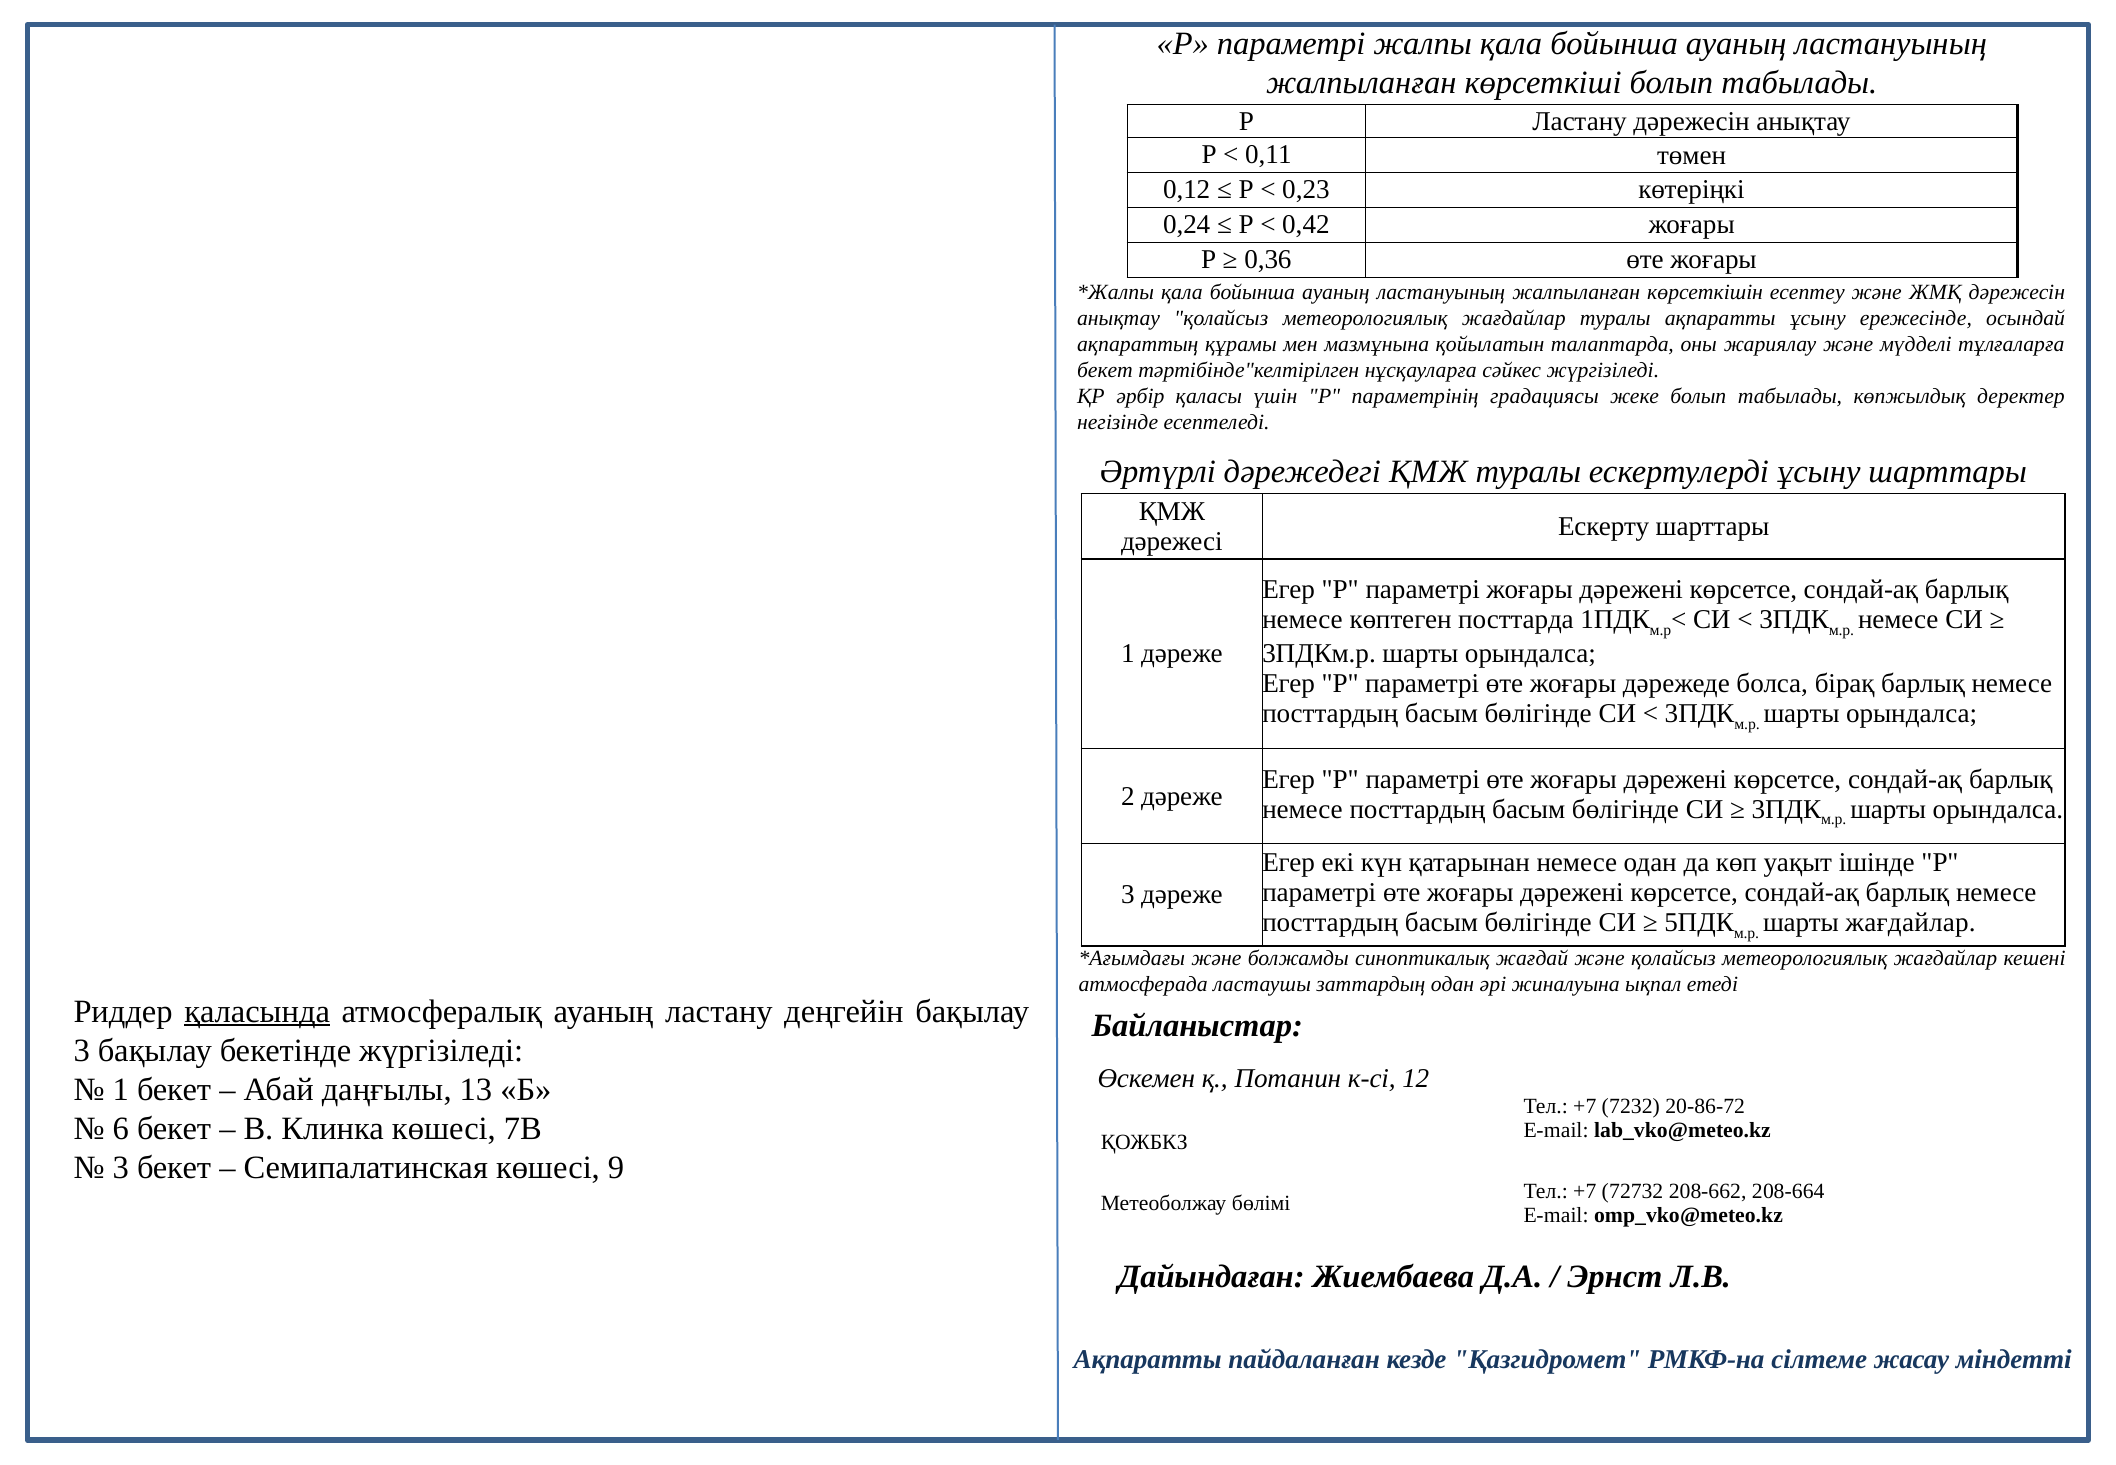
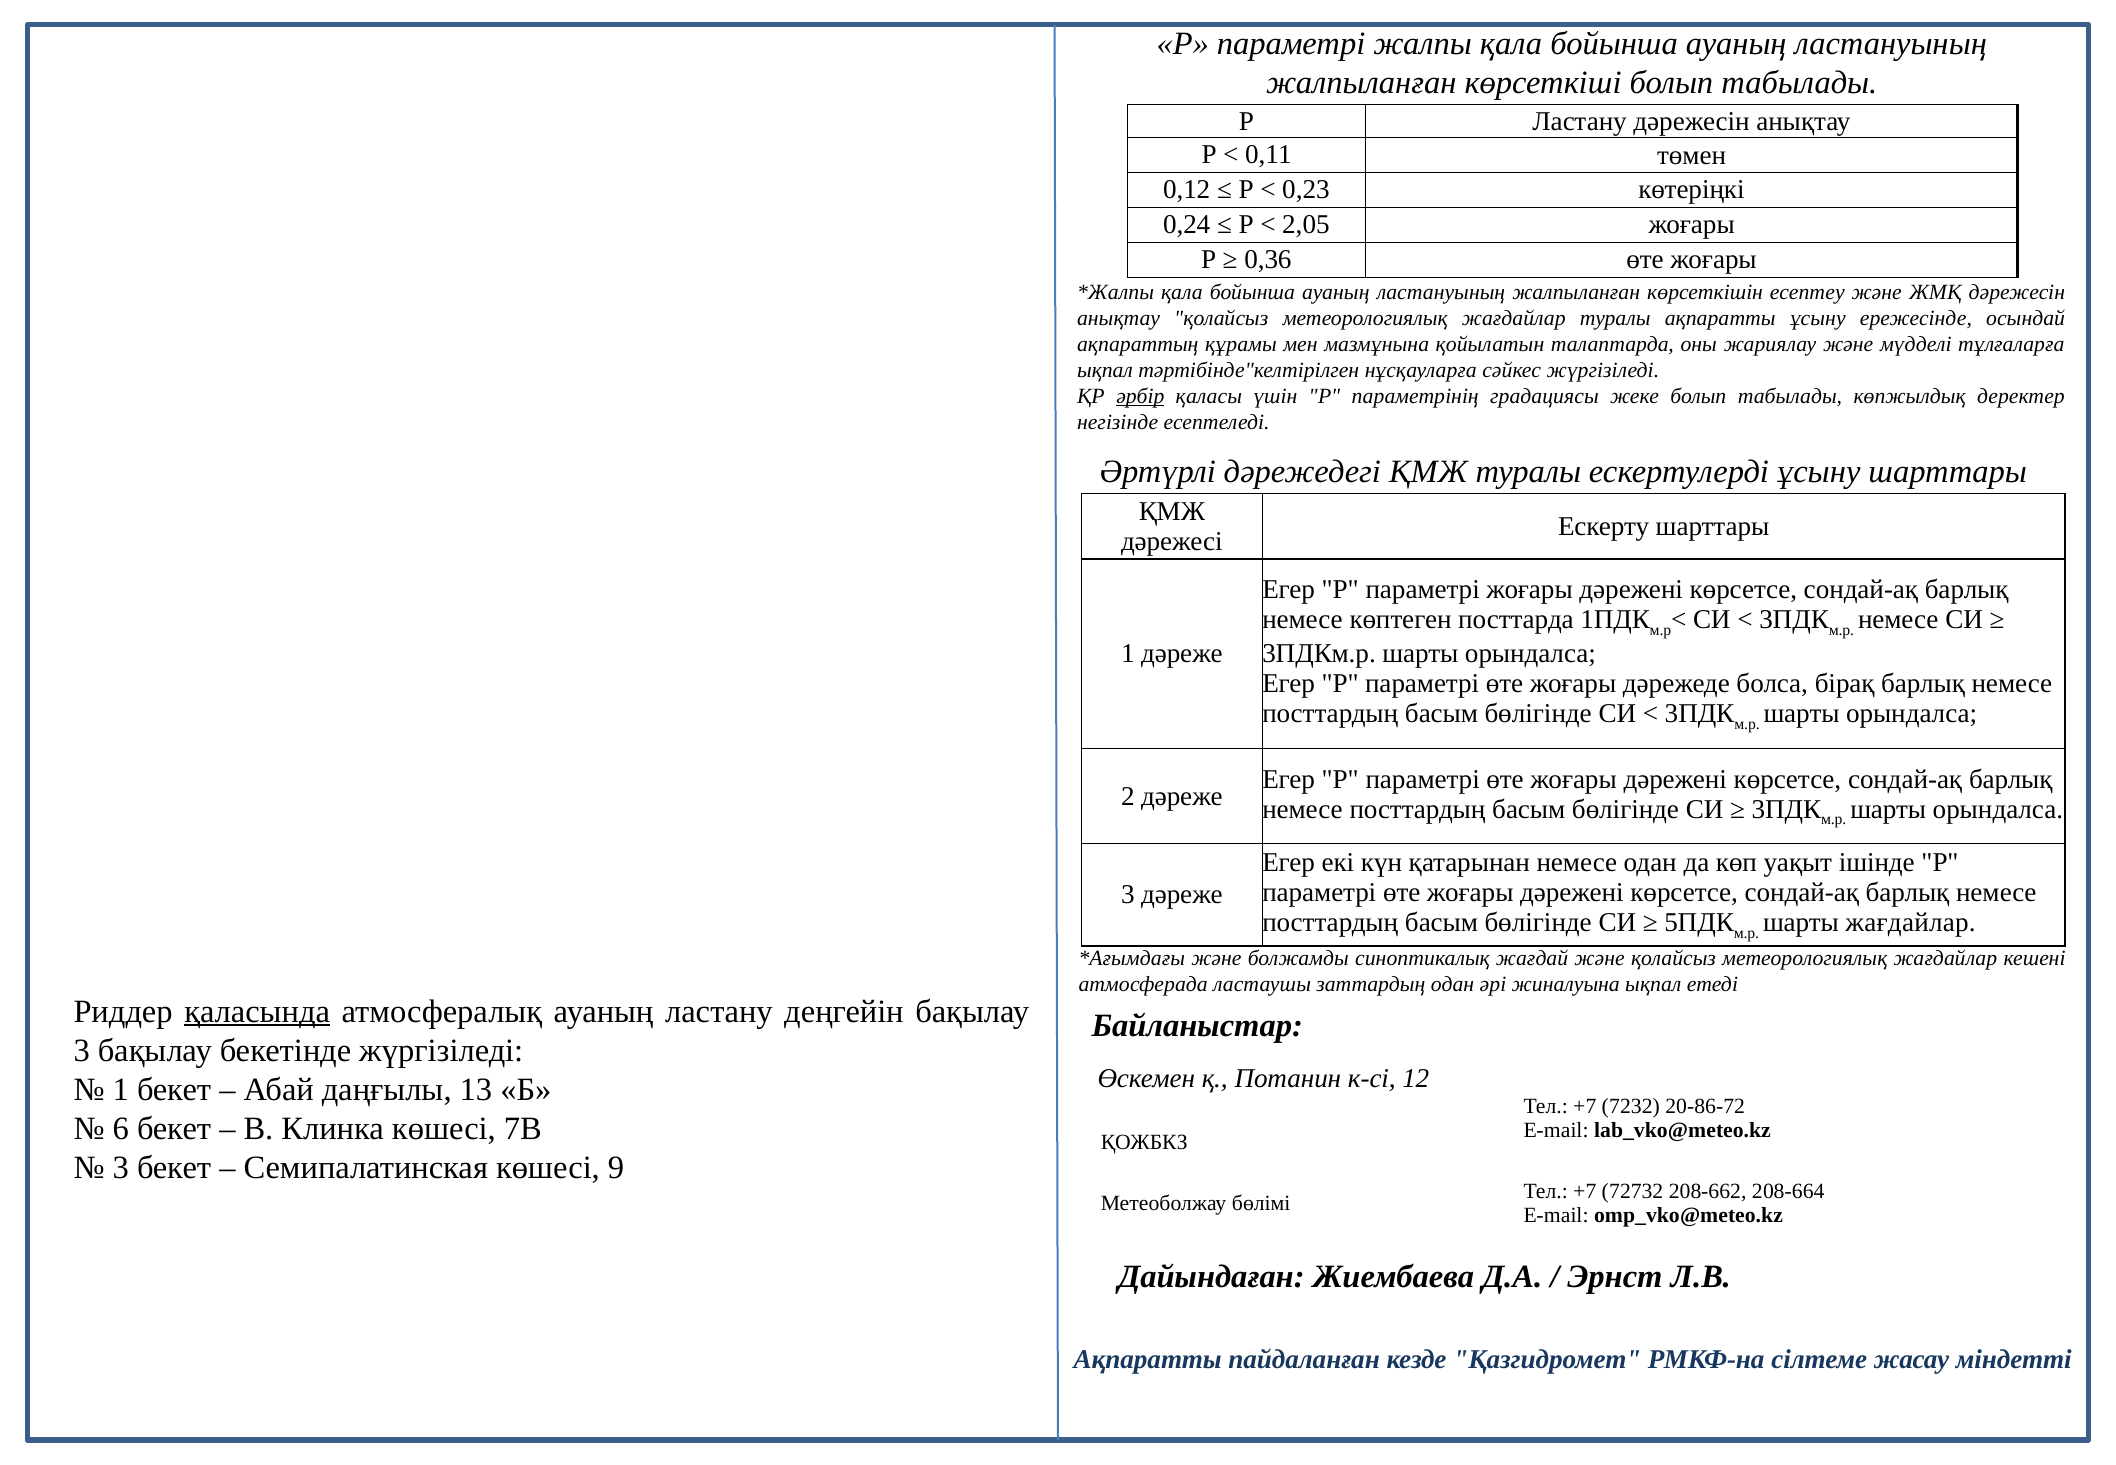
0,42: 0,42 -> 2,05 (1306, 225)
бекет: бекет -> ықпал (1105, 370)
әрбір underline: none -> present (1140, 396)
